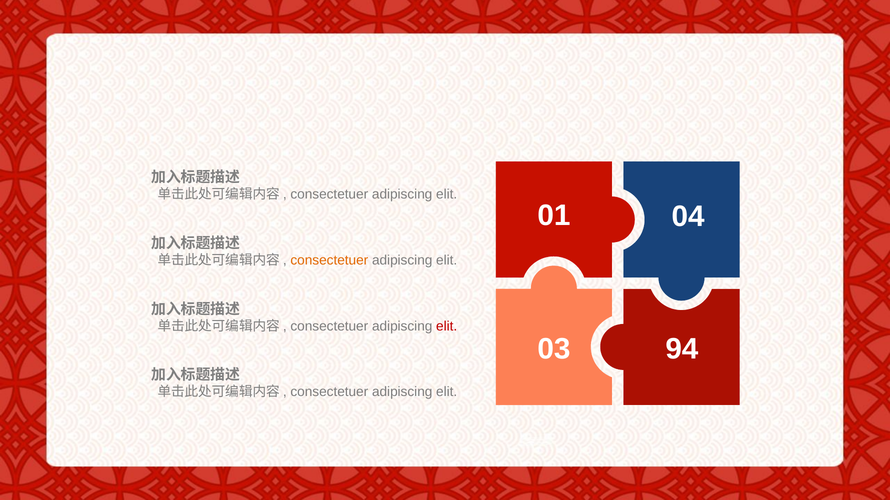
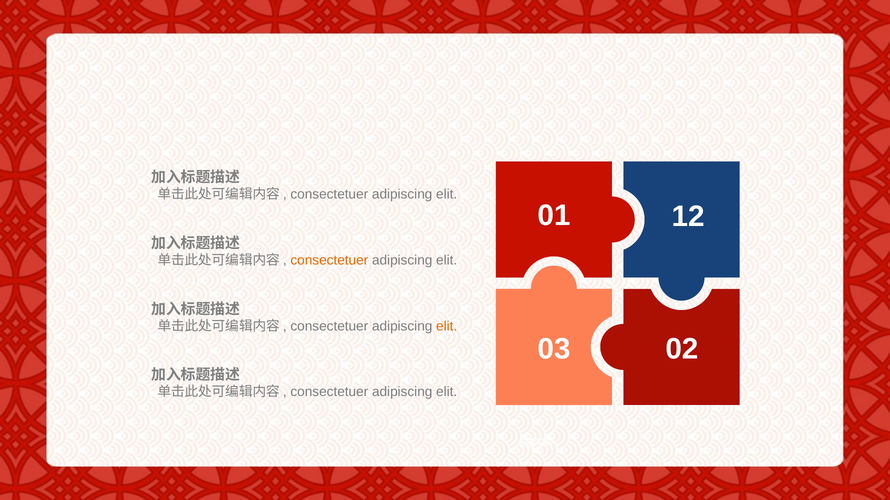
04: 04 -> 12 (688, 217)
elit colour: red -> orange (447, 326)
94: 94 -> 02 (682, 349)
